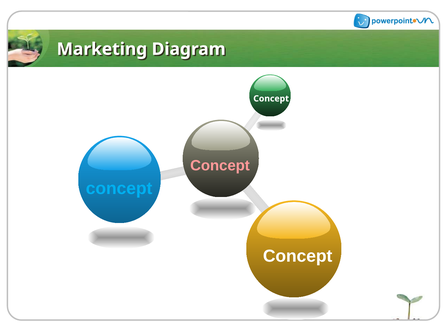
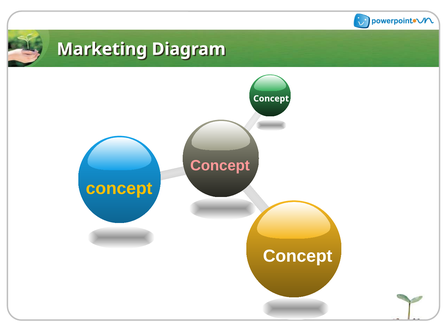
concept colour: light blue -> yellow (119, 189)
